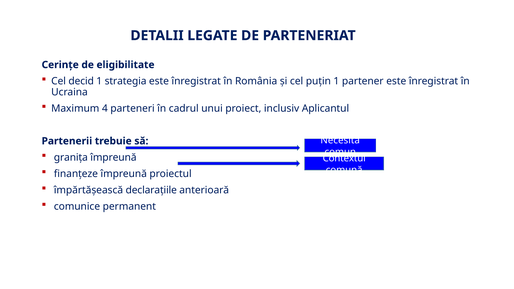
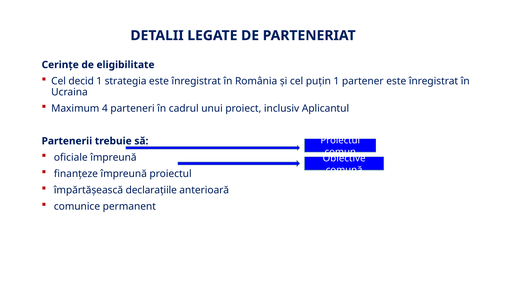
Necesită: Necesită -> Proiectul (340, 140)
granița: granița -> oficiale (71, 157)
Contextul: Contextul -> Obiective (344, 158)
